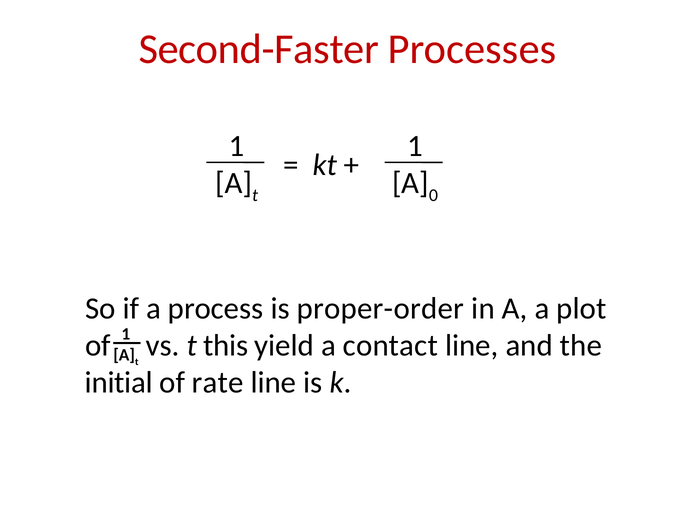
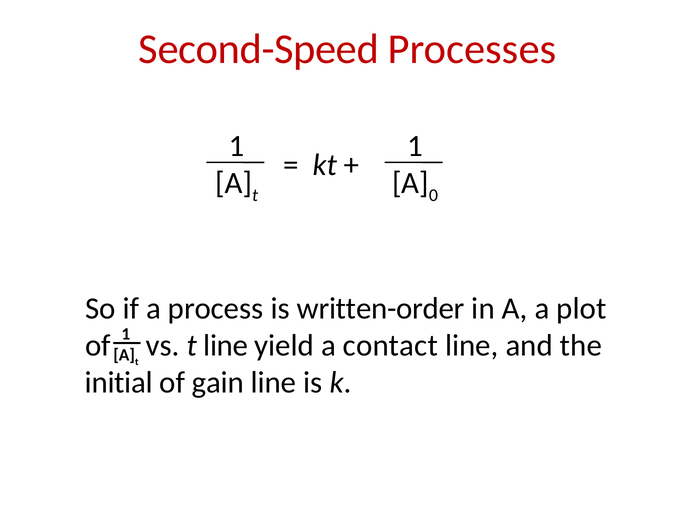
Second-Faster: Second-Faster -> Second-Speed (259, 49)
proper-order: proper-order -> written-order (381, 308)
t this: this -> line (226, 345)
rate: rate -> gain (218, 383)
